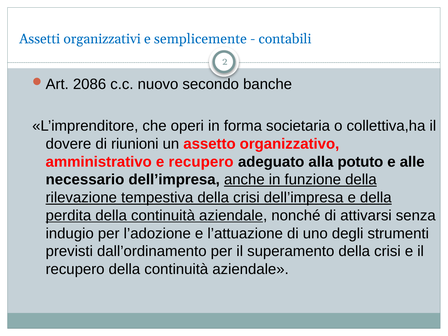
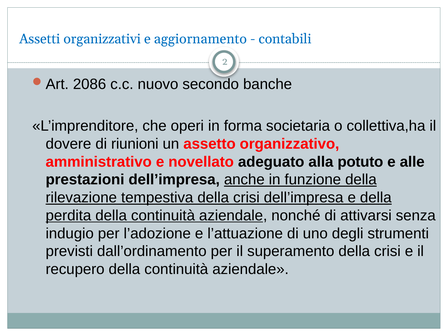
semplicemente: semplicemente -> aggiornamento (200, 39)
e recupero: recupero -> novellato (201, 162)
necessario: necessario -> prestazioni (85, 180)
